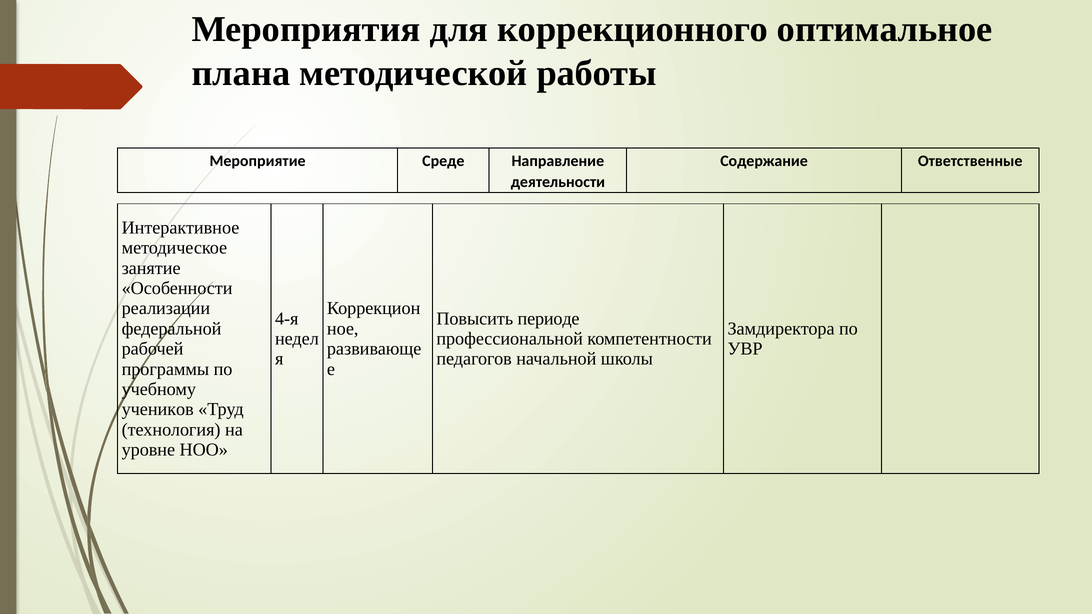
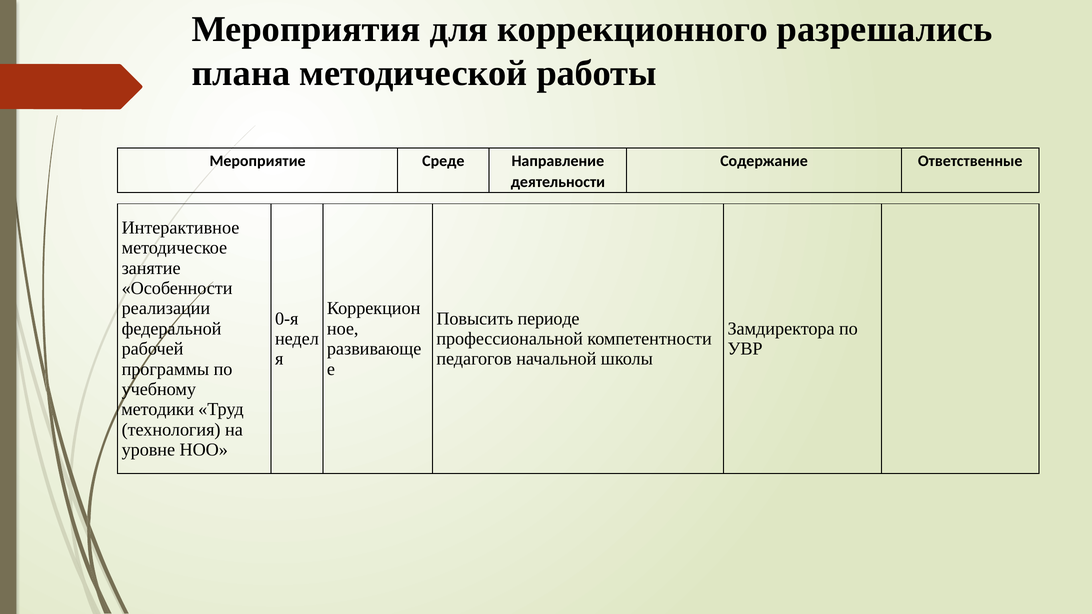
оптимальное: оптимальное -> разрешались (885, 29)
4-я: 4-я -> 0-я (287, 319)
учеников: учеников -> методики (158, 410)
